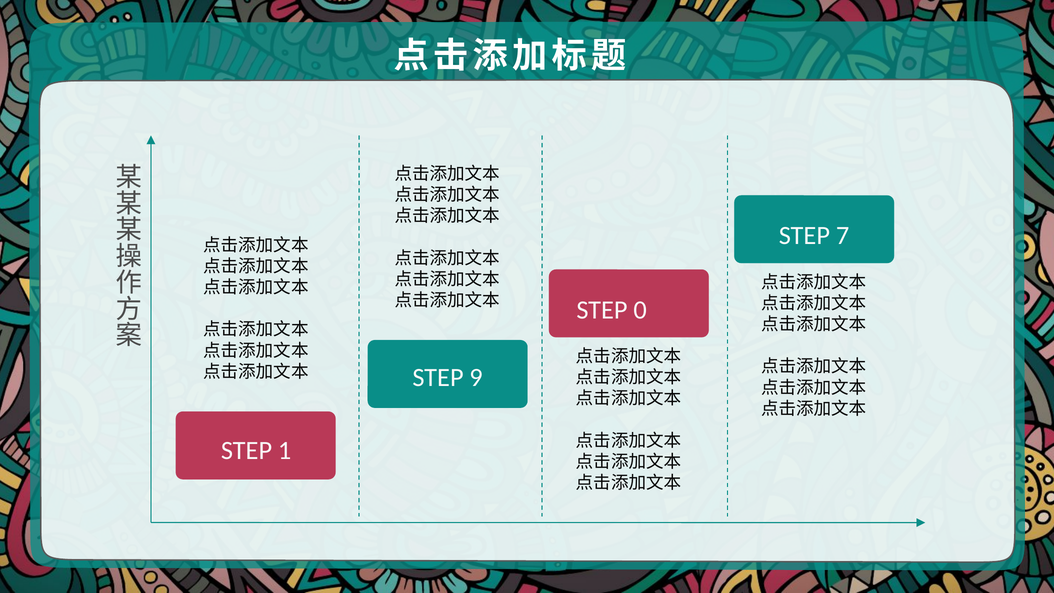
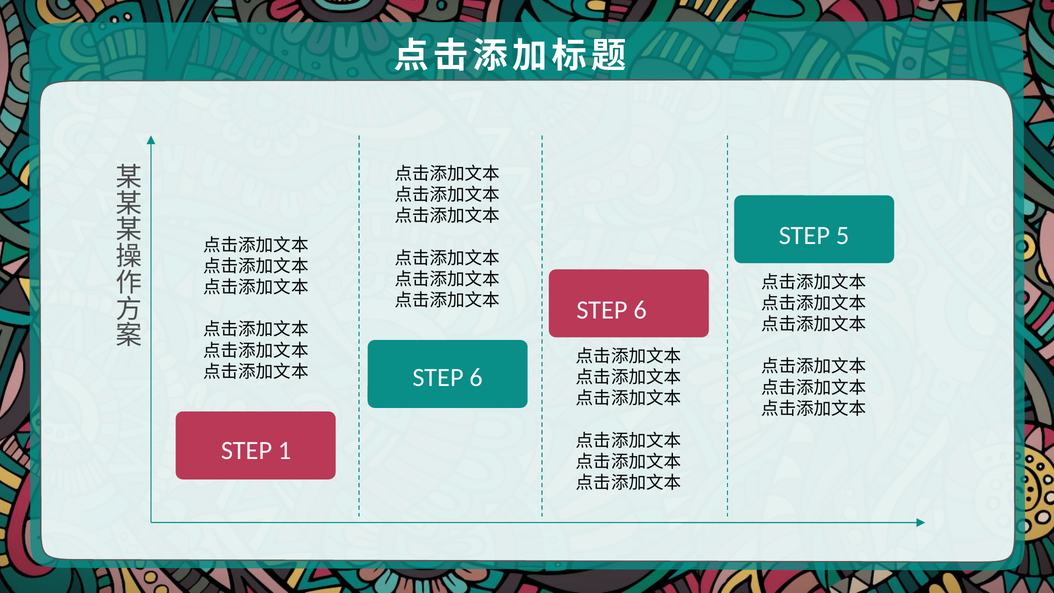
7: 7 -> 5 (843, 236)
0: 0 -> 6 (640, 310)
9: 9 -> 6 (476, 378)
